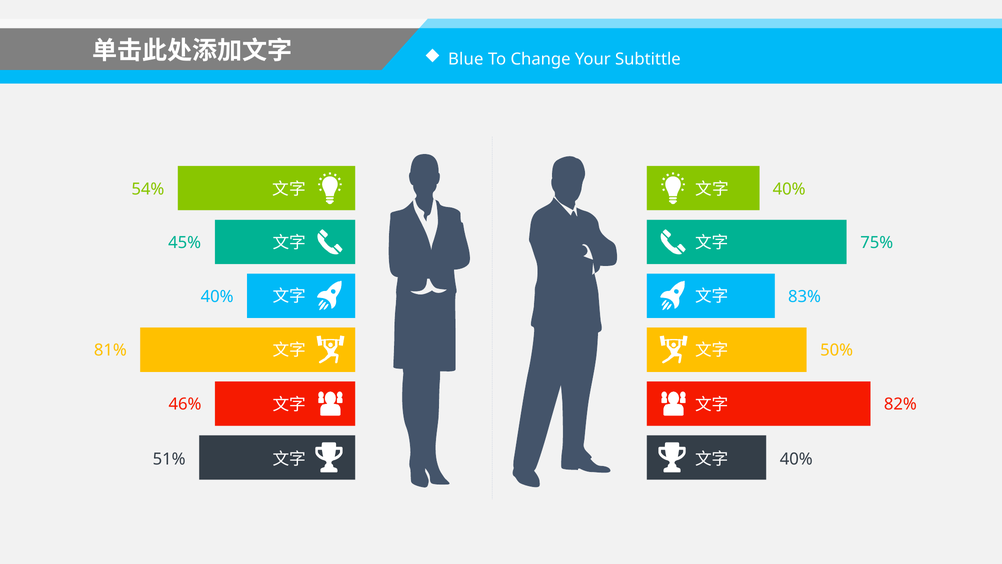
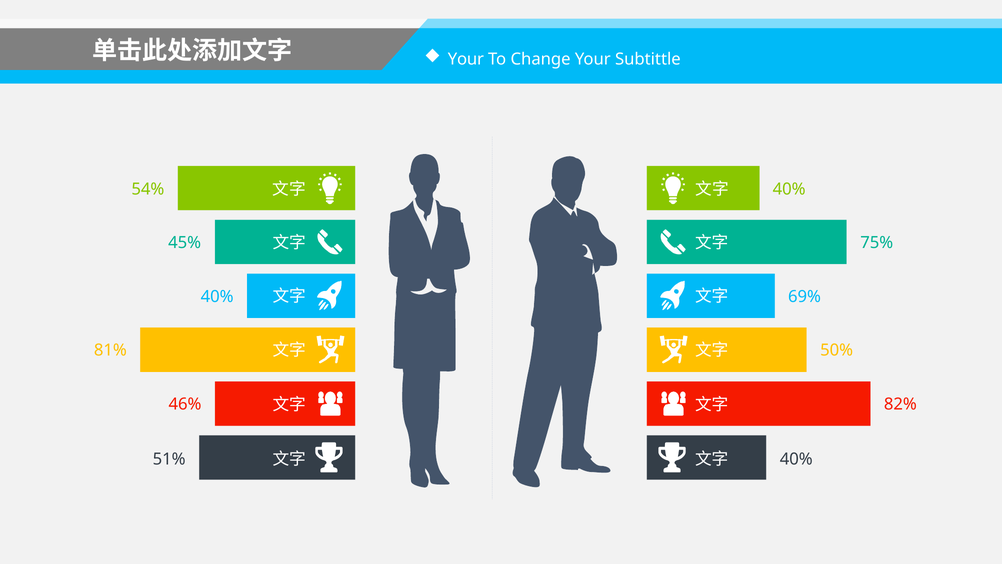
Blue: Blue -> Your (466, 59)
83%: 83% -> 69% (805, 297)
